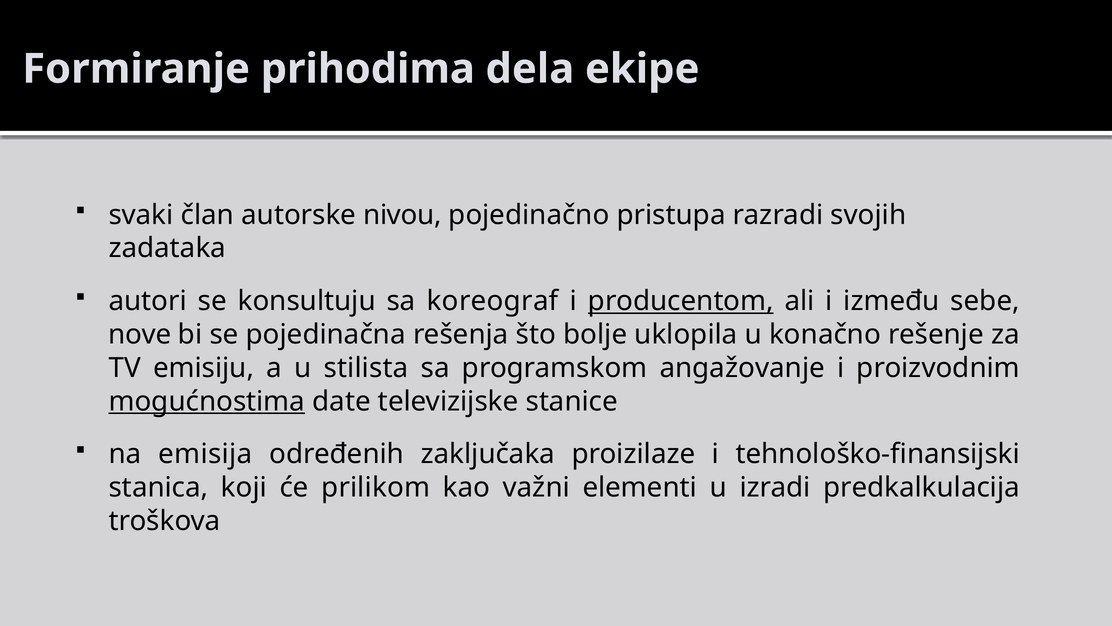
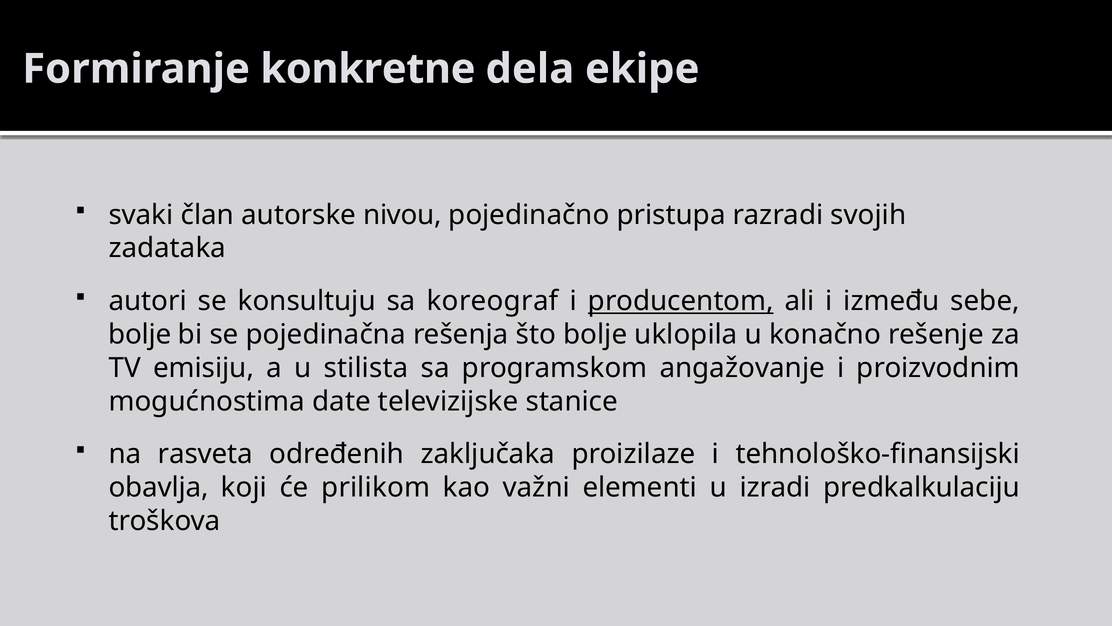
prihodima: prihodima -> konkretne (368, 69)
nove: nove -> bolje (140, 334)
mogućnostima underline: present -> none (207, 401)
emisija: emisija -> rasveta (205, 454)
stanica: stanica -> obavlja (159, 487)
predkalkulacija: predkalkulacija -> predkalkulaciju (922, 487)
